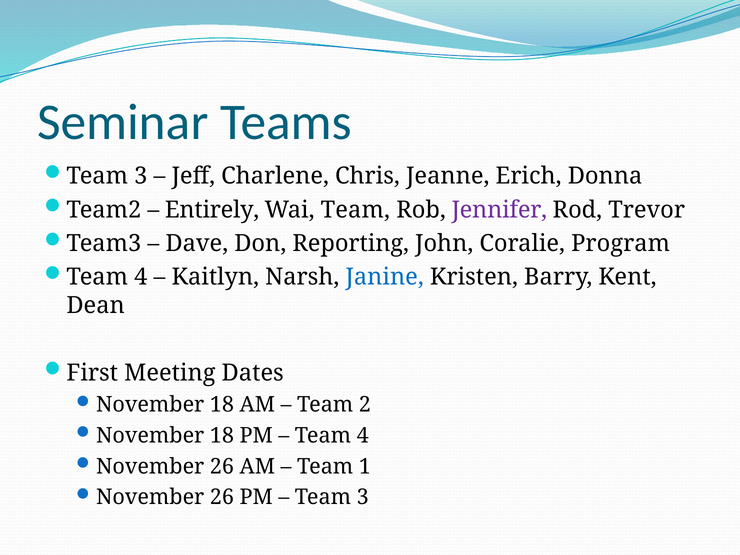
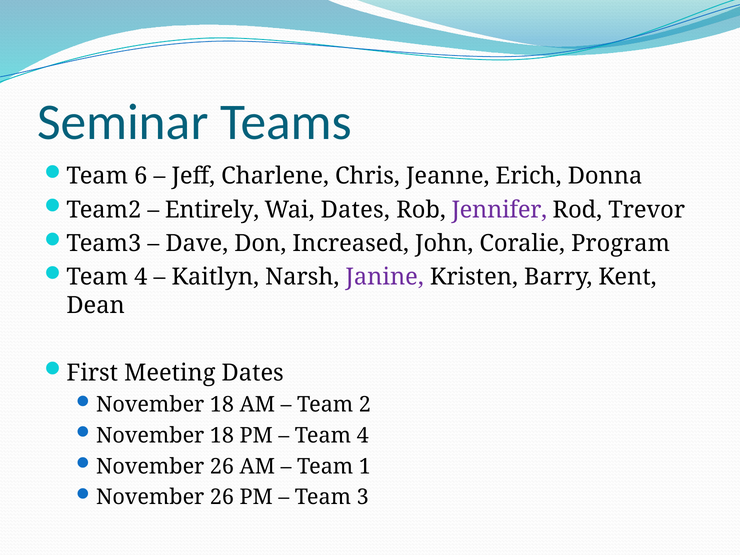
3: 3 -> 6 (141, 176)
Wai Team: Team -> Dates (355, 210)
Reporting: Reporting -> Increased (351, 243)
Janine colour: blue -> purple (385, 277)
